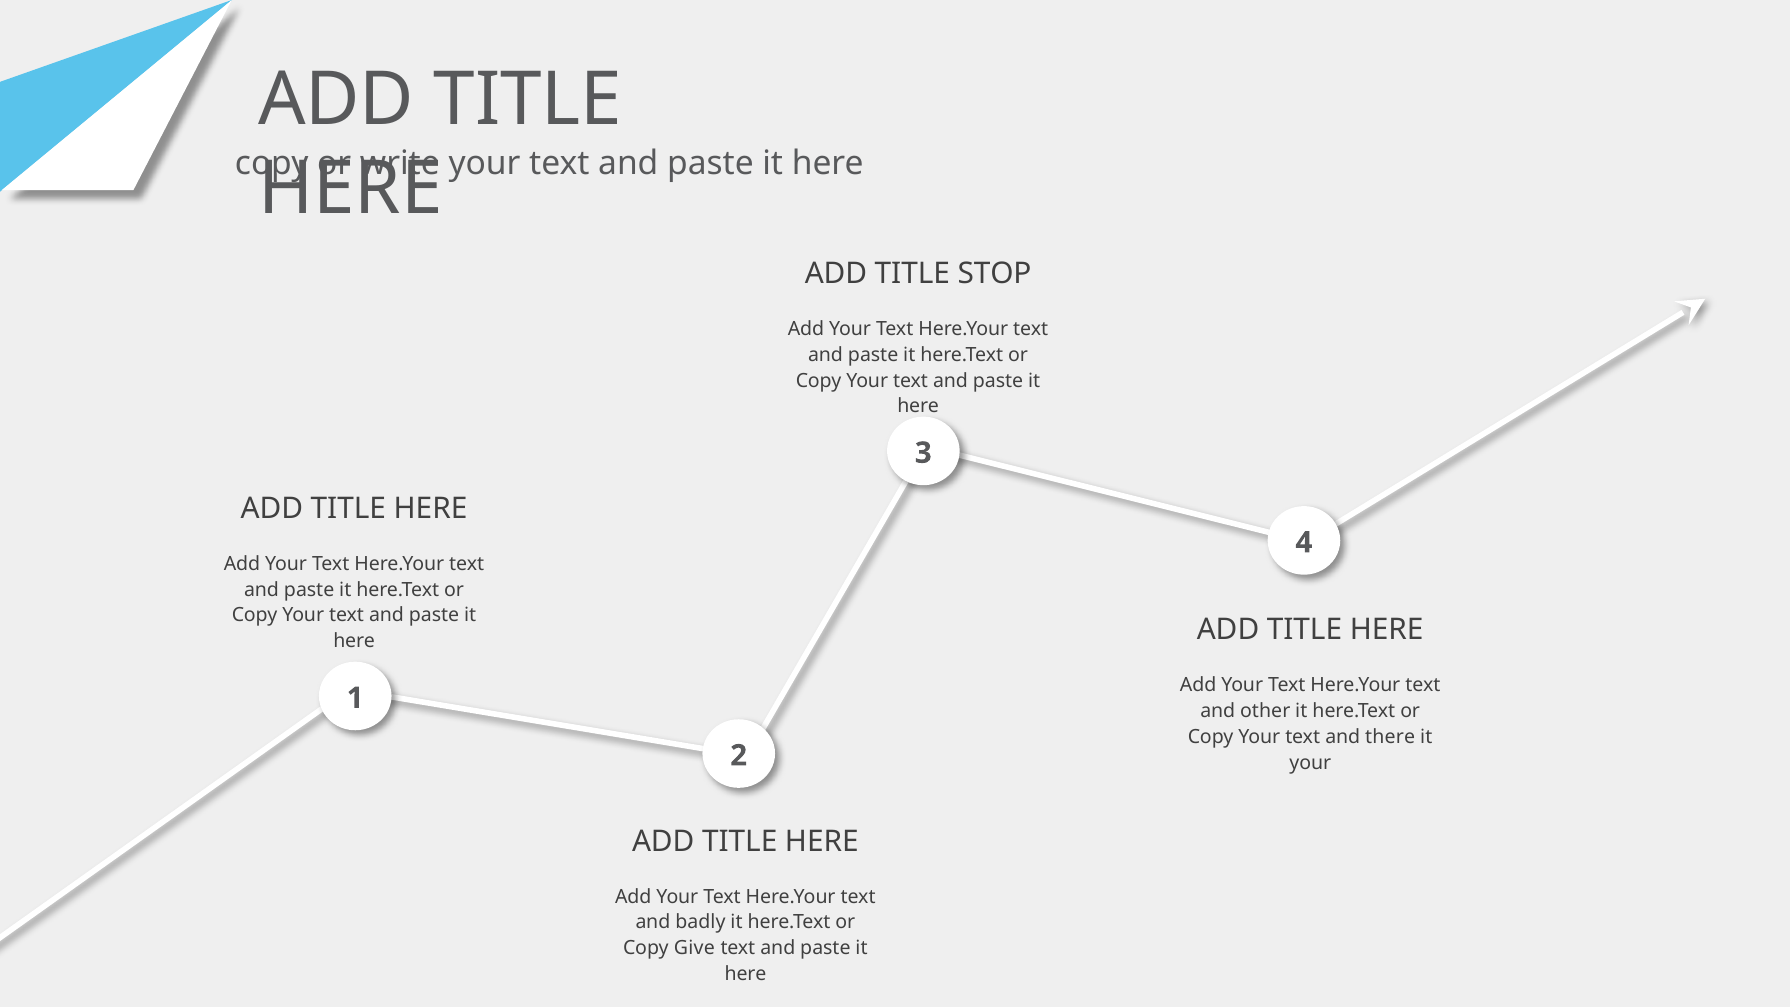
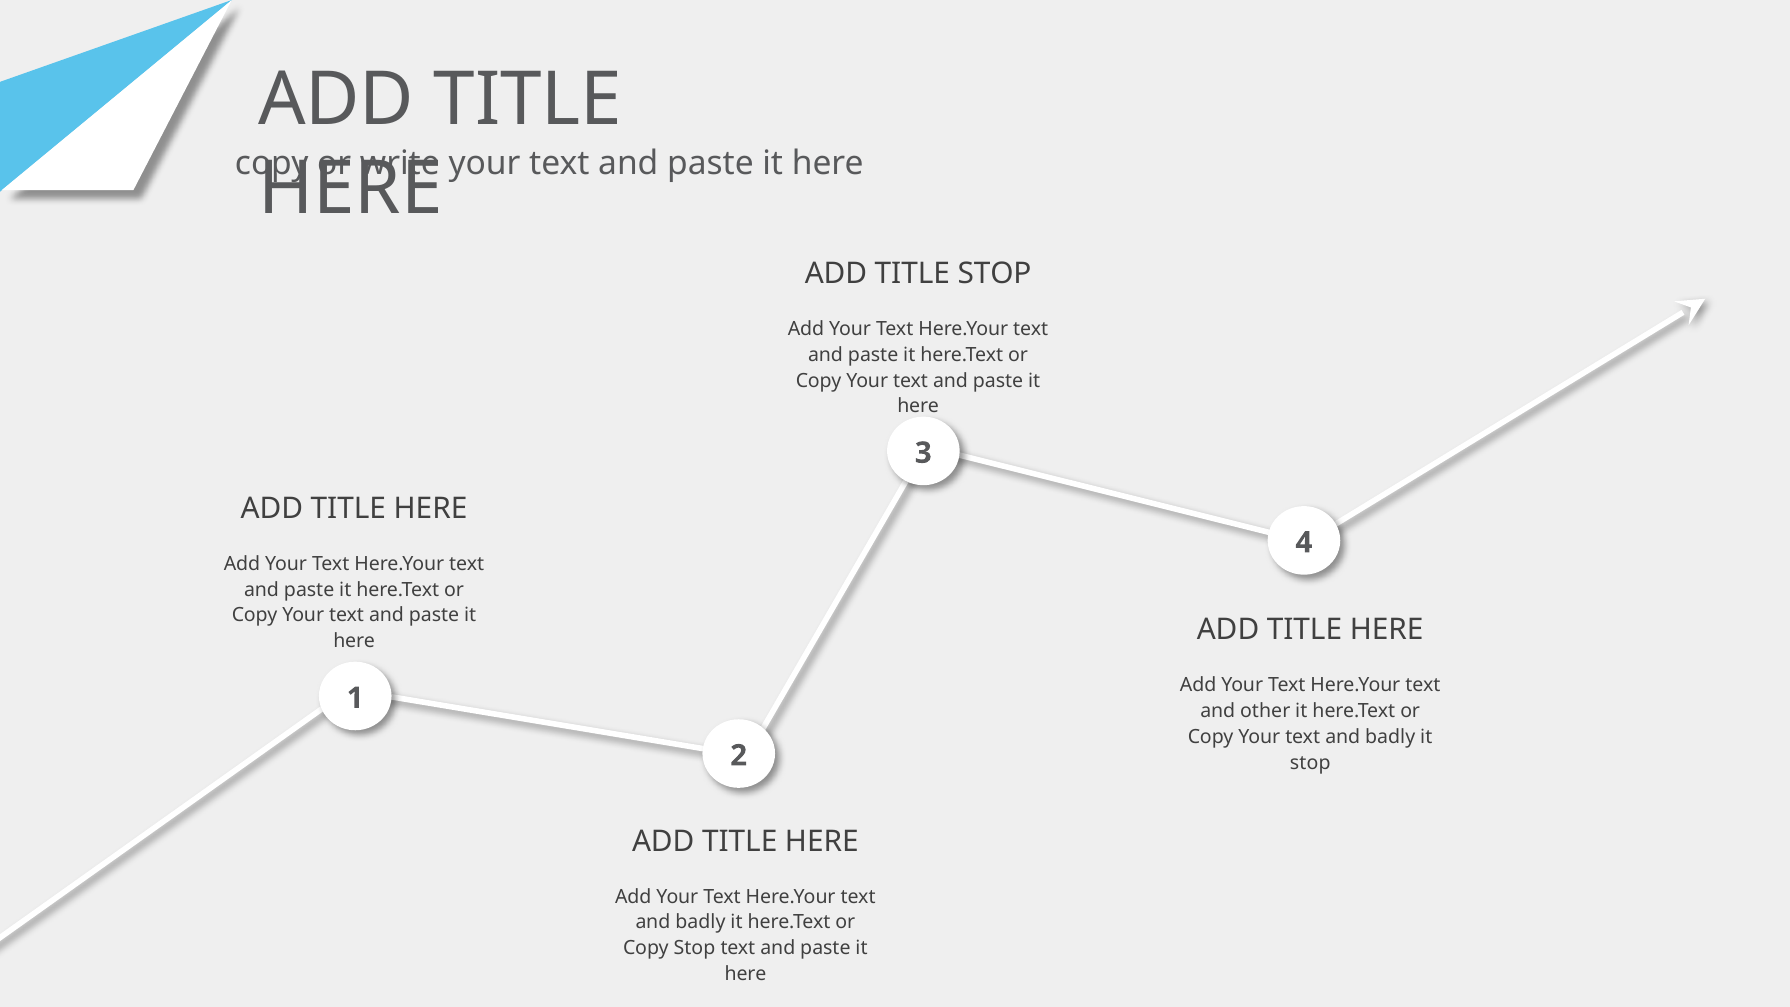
Your text and there: there -> badly (1390, 737)
your: your -> stop (1310, 762)
Copy Give: Give -> Stop (694, 948)
